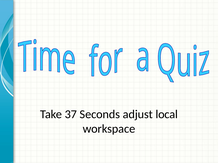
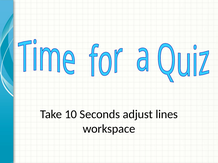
37: 37 -> 10 (71, 115)
local: local -> lines (167, 115)
